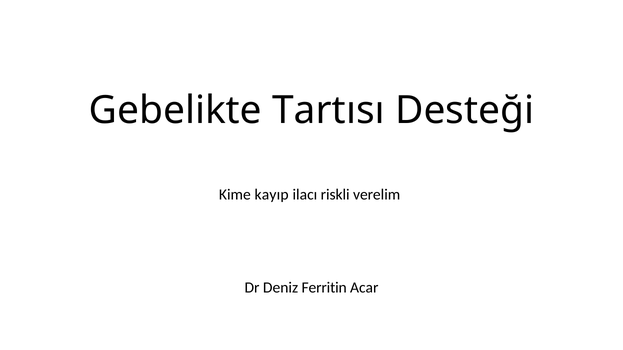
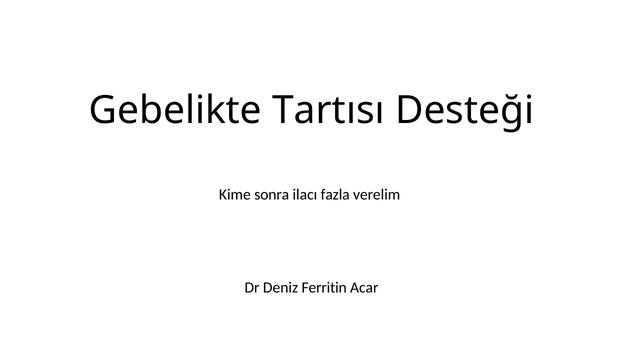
kayıp: kayıp -> sonra (272, 195)
riskli: riskli -> fazla (335, 195)
